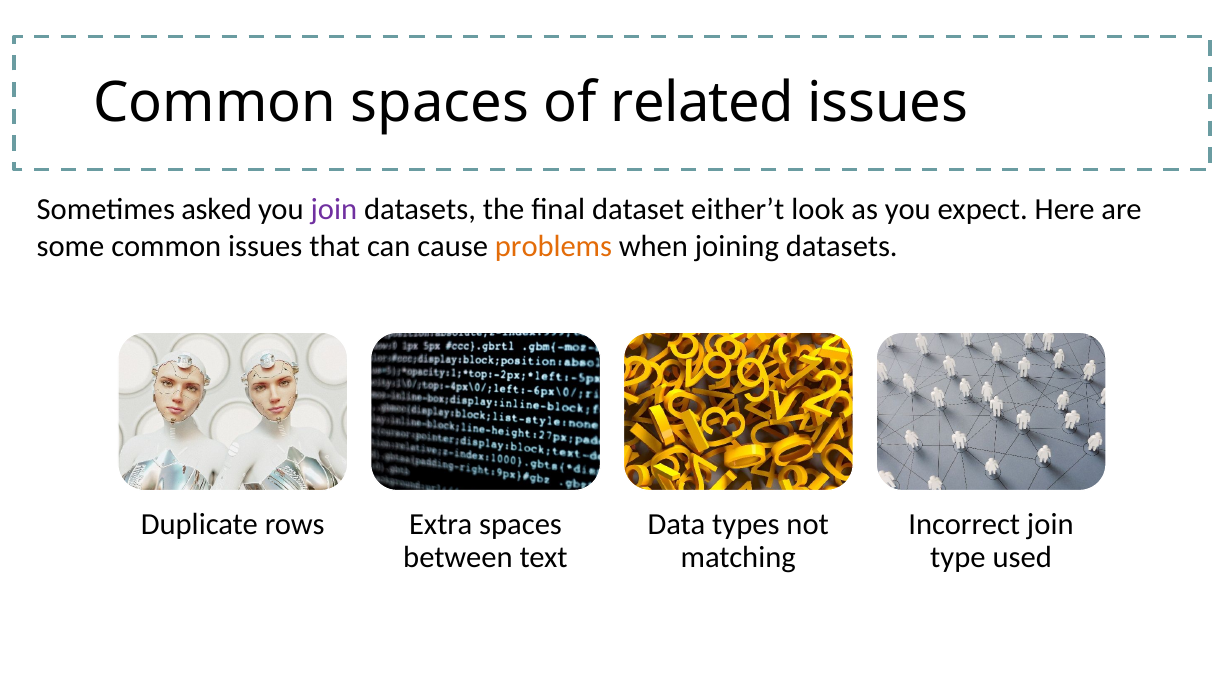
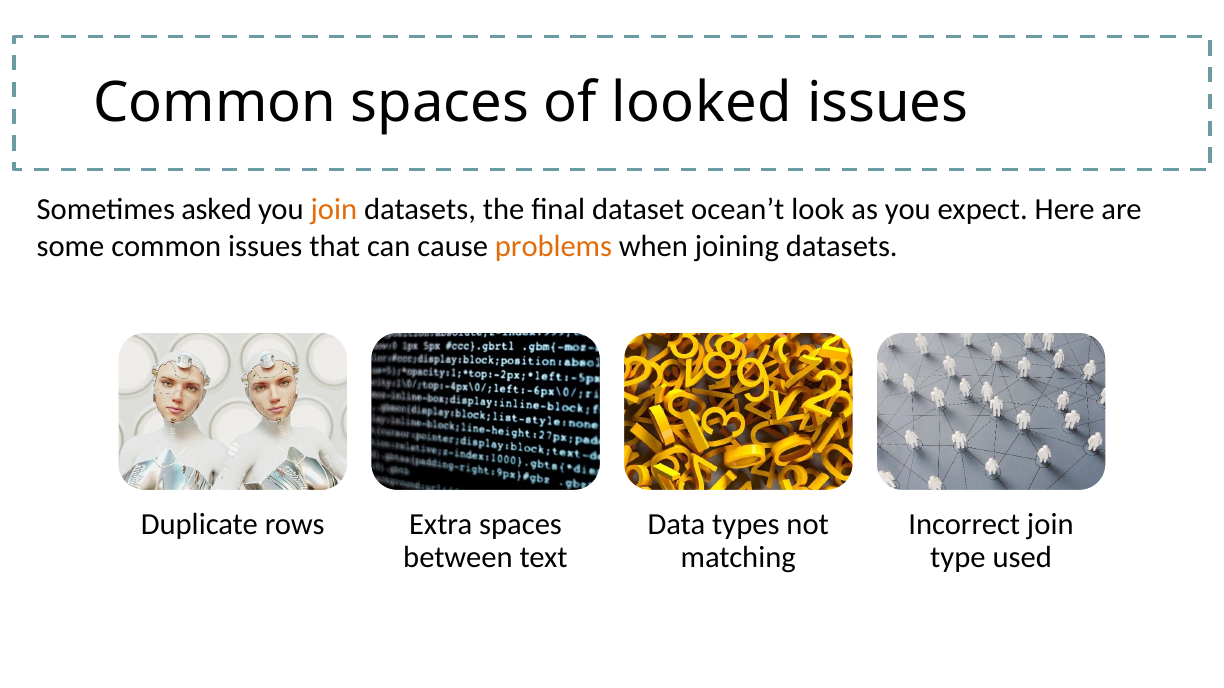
related: related -> looked (702, 103)
join colour: purple -> orange (334, 210)
either’t: either’t -> ocean’t (738, 210)
